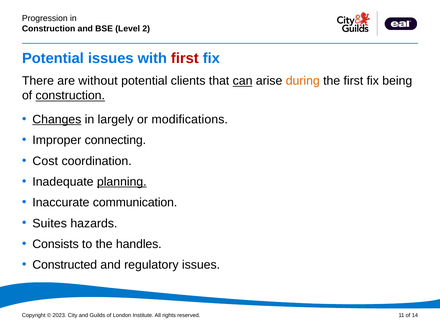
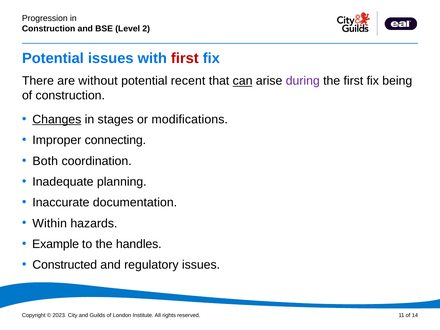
clients: clients -> recent (188, 81)
during colour: orange -> purple (303, 81)
construction underline: present -> none (70, 96)
largely: largely -> stages (116, 119)
Cost: Cost -> Both (45, 161)
planning underline: present -> none (122, 182)
communication: communication -> documentation (135, 203)
Suites: Suites -> Within (50, 223)
Consists: Consists -> Example (56, 244)
